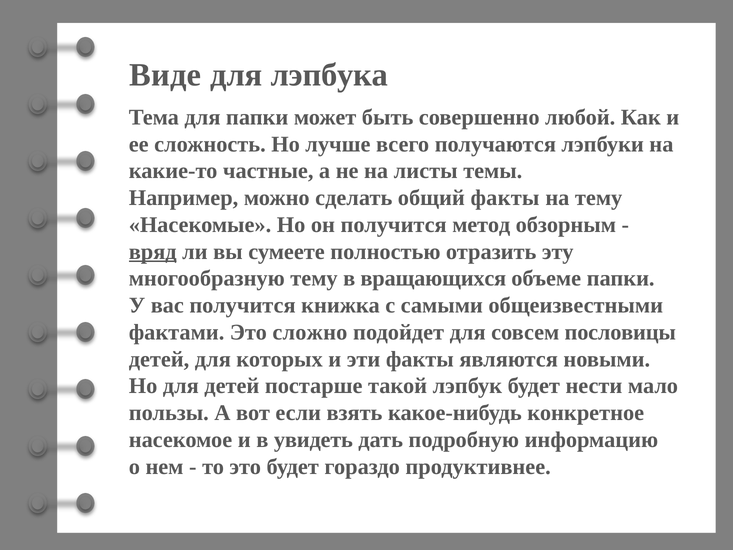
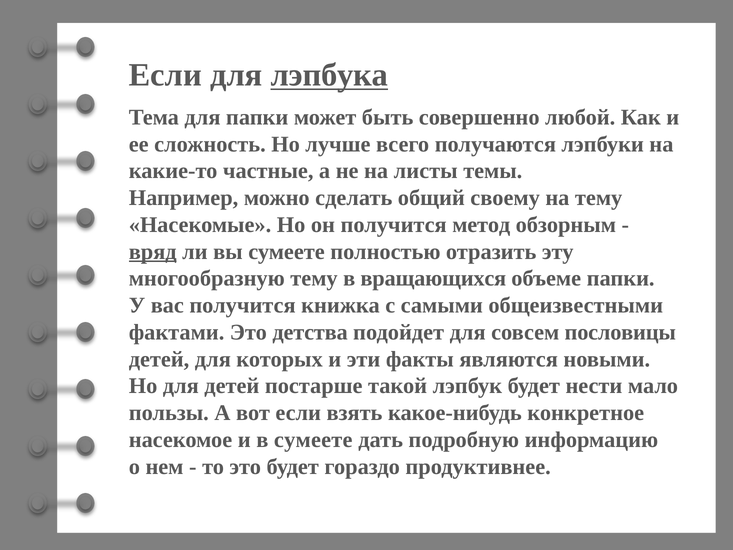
Виде: Виде -> Если (165, 75)
лэпбука underline: none -> present (329, 75)
общий факты: факты -> своему (505, 198)
сложно: сложно -> детства (310, 332)
в увидеть: увидеть -> сумеете (313, 440)
